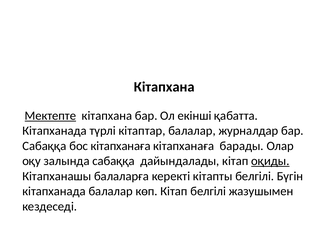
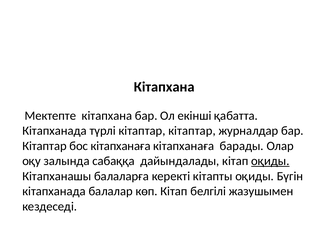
Мектепте underline: present -> none (50, 116)
кітаптар балалар: балалар -> кітаптар (192, 131)
Сабаққа: Сабаққа -> Кітаптар (44, 146)
кітапты белгілі: белгілі -> оқиды (255, 176)
